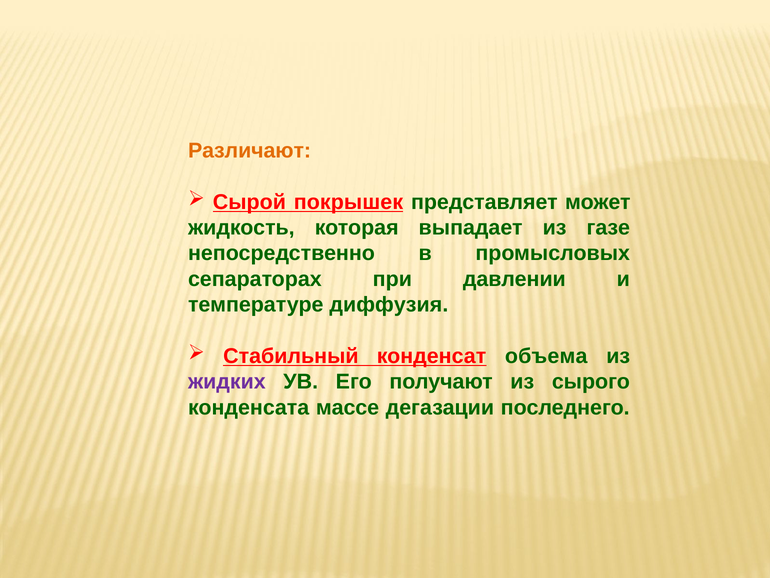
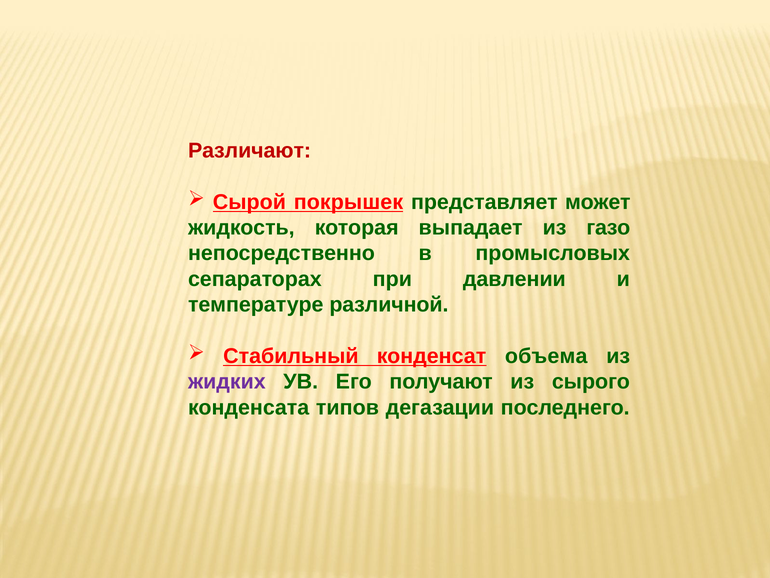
Различают colour: orange -> red (250, 150)
газе: газе -> газо (608, 228)
диффузия: диффузия -> различной (389, 305)
массе: массе -> типов (347, 407)
